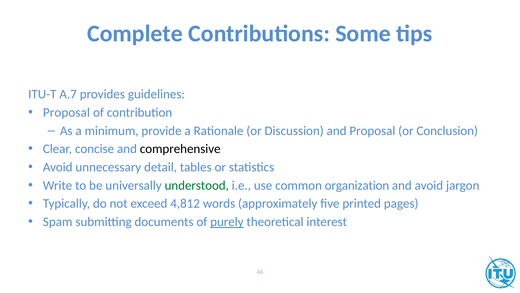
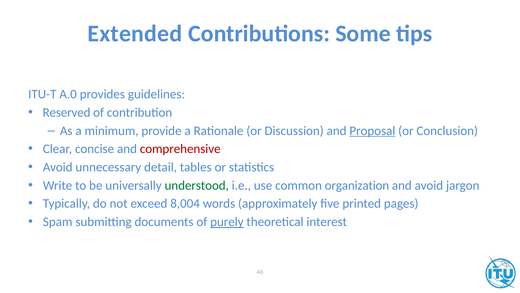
Complete: Complete -> Extended (135, 34)
A.7: A.7 -> A.0 (68, 94)
Proposal: Proposal -> Reserved (67, 112)
Proposal underline: none -> present (372, 131)
comprehensive colour: black -> red (180, 149)
4,812: 4,812 -> 8,004 (185, 203)
